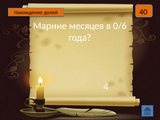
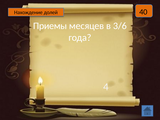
Марине: Марине -> Приемы (50, 26)
0/6: 0/6 -> 3/6 (120, 26)
